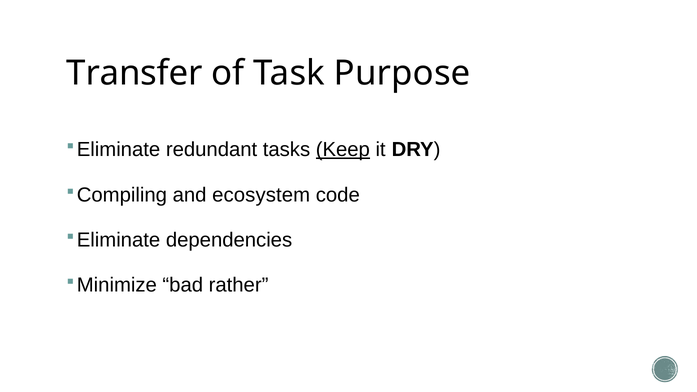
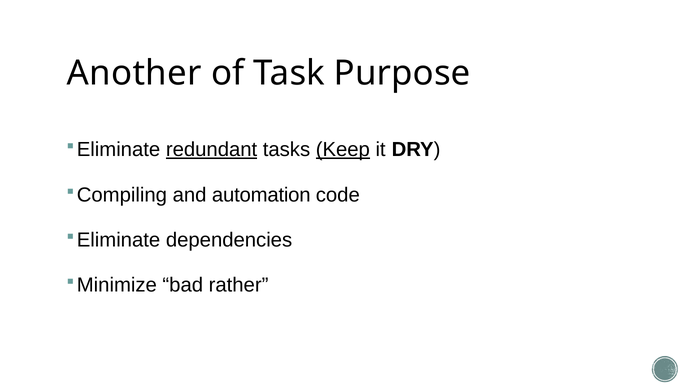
Transfer: Transfer -> Another (134, 73)
redundant underline: none -> present (212, 150)
ecosystem: ecosystem -> automation (261, 195)
